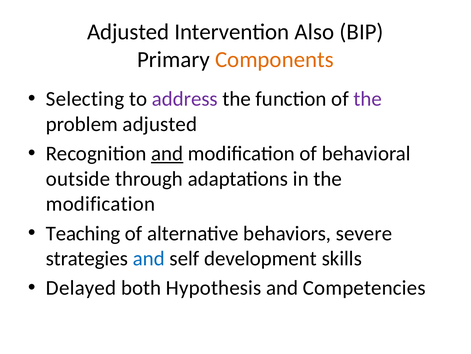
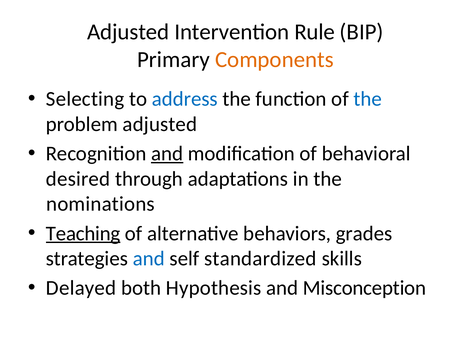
Also: Also -> Rule (315, 32)
address colour: purple -> blue (185, 99)
the colour: purple -> blue (368, 99)
outside: outside -> desired (78, 178)
modification: modification -> nominations (100, 204)
Teaching underline: none -> present (83, 233)
severe: severe -> grades (364, 233)
development: development -> standardized (260, 258)
Competencies: Competencies -> Misconception (364, 287)
